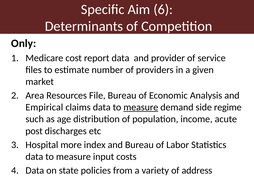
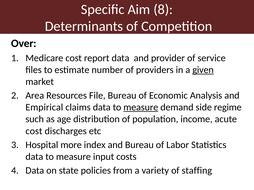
6: 6 -> 8 (163, 9)
Only: Only -> Over (24, 44)
given underline: none -> present (203, 70)
post: post -> cost (34, 131)
address: address -> staffing (197, 171)
